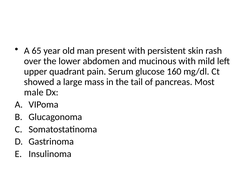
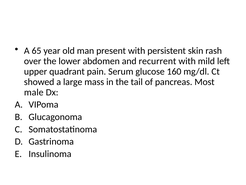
mucinous: mucinous -> recurrent (157, 61)
